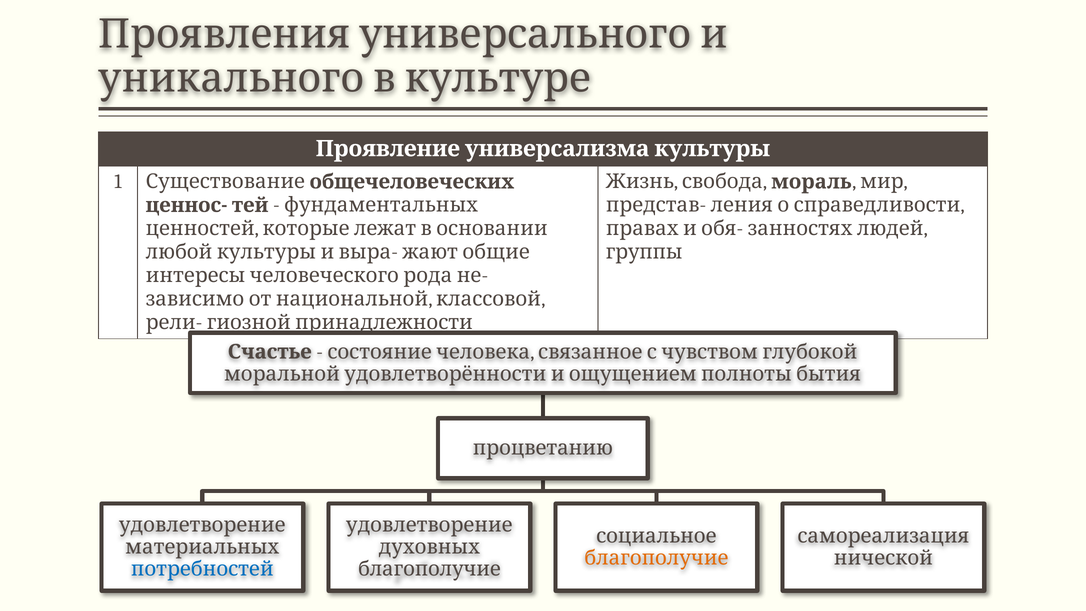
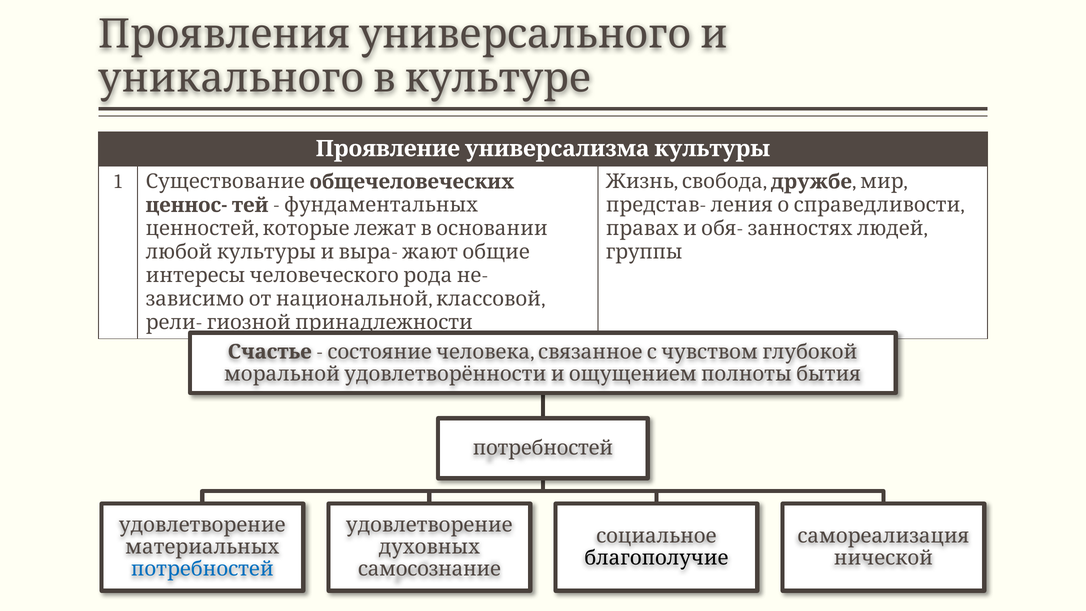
мораль: мораль -> дружбе (811, 182)
процветанию: процветанию -> потребностей (543, 448)
благополучие colour: orange -> black (656, 558)
благополучие: благополучие -> самосознание (429, 569)
